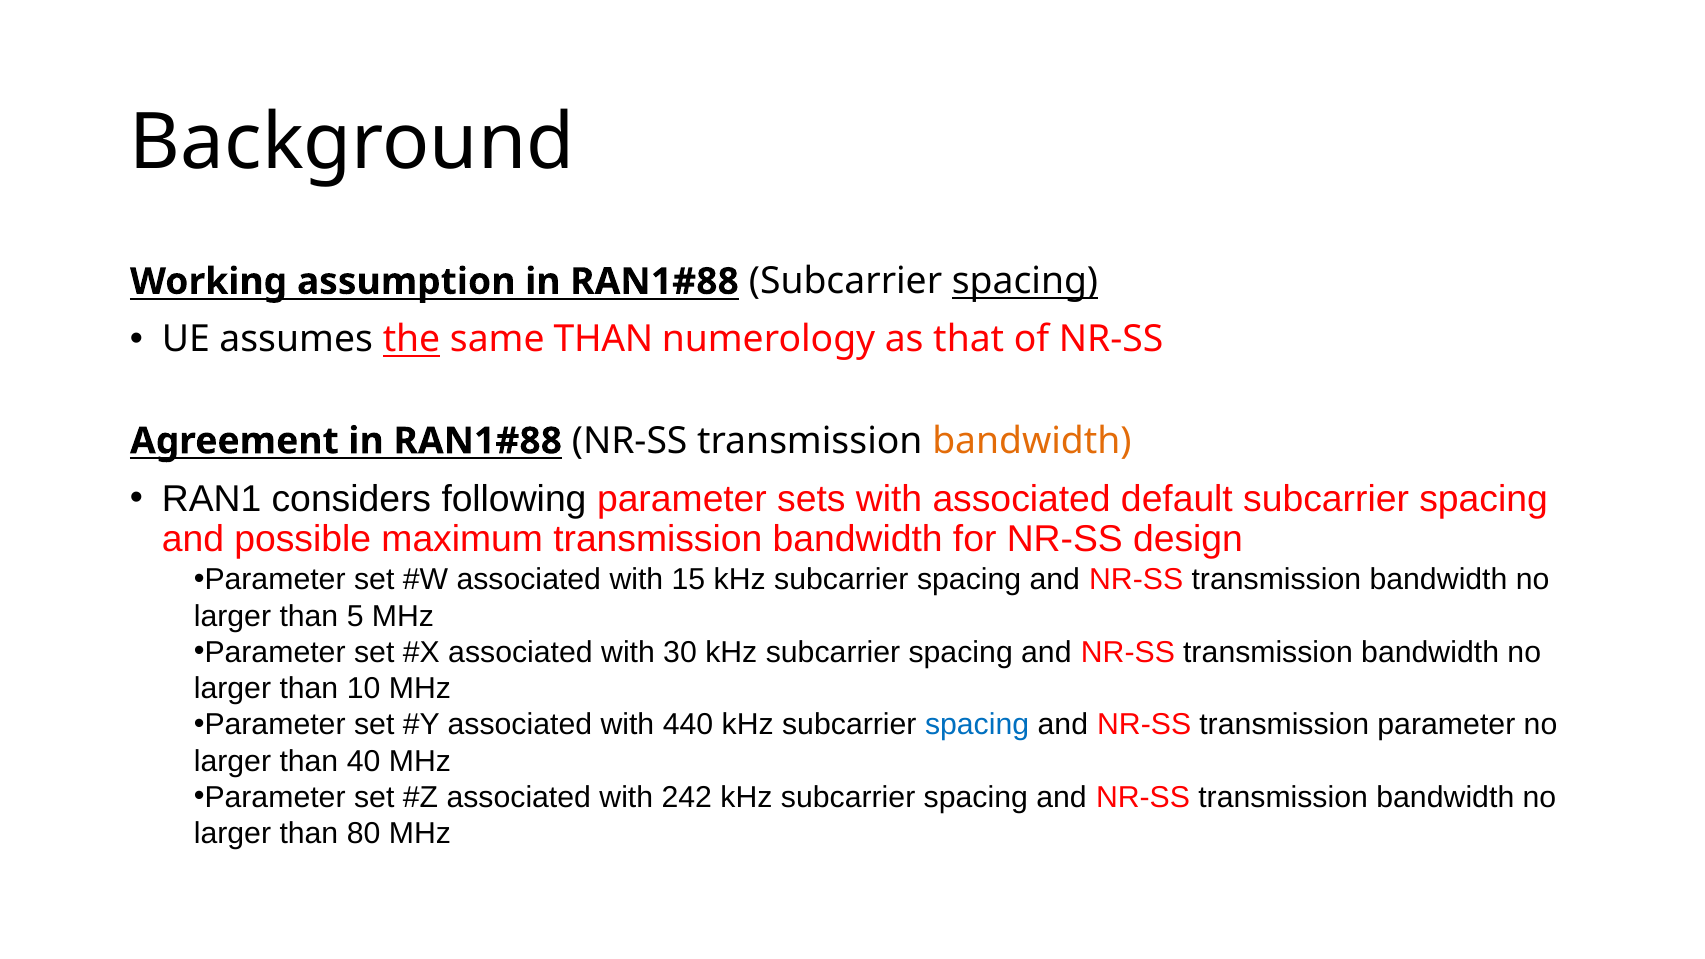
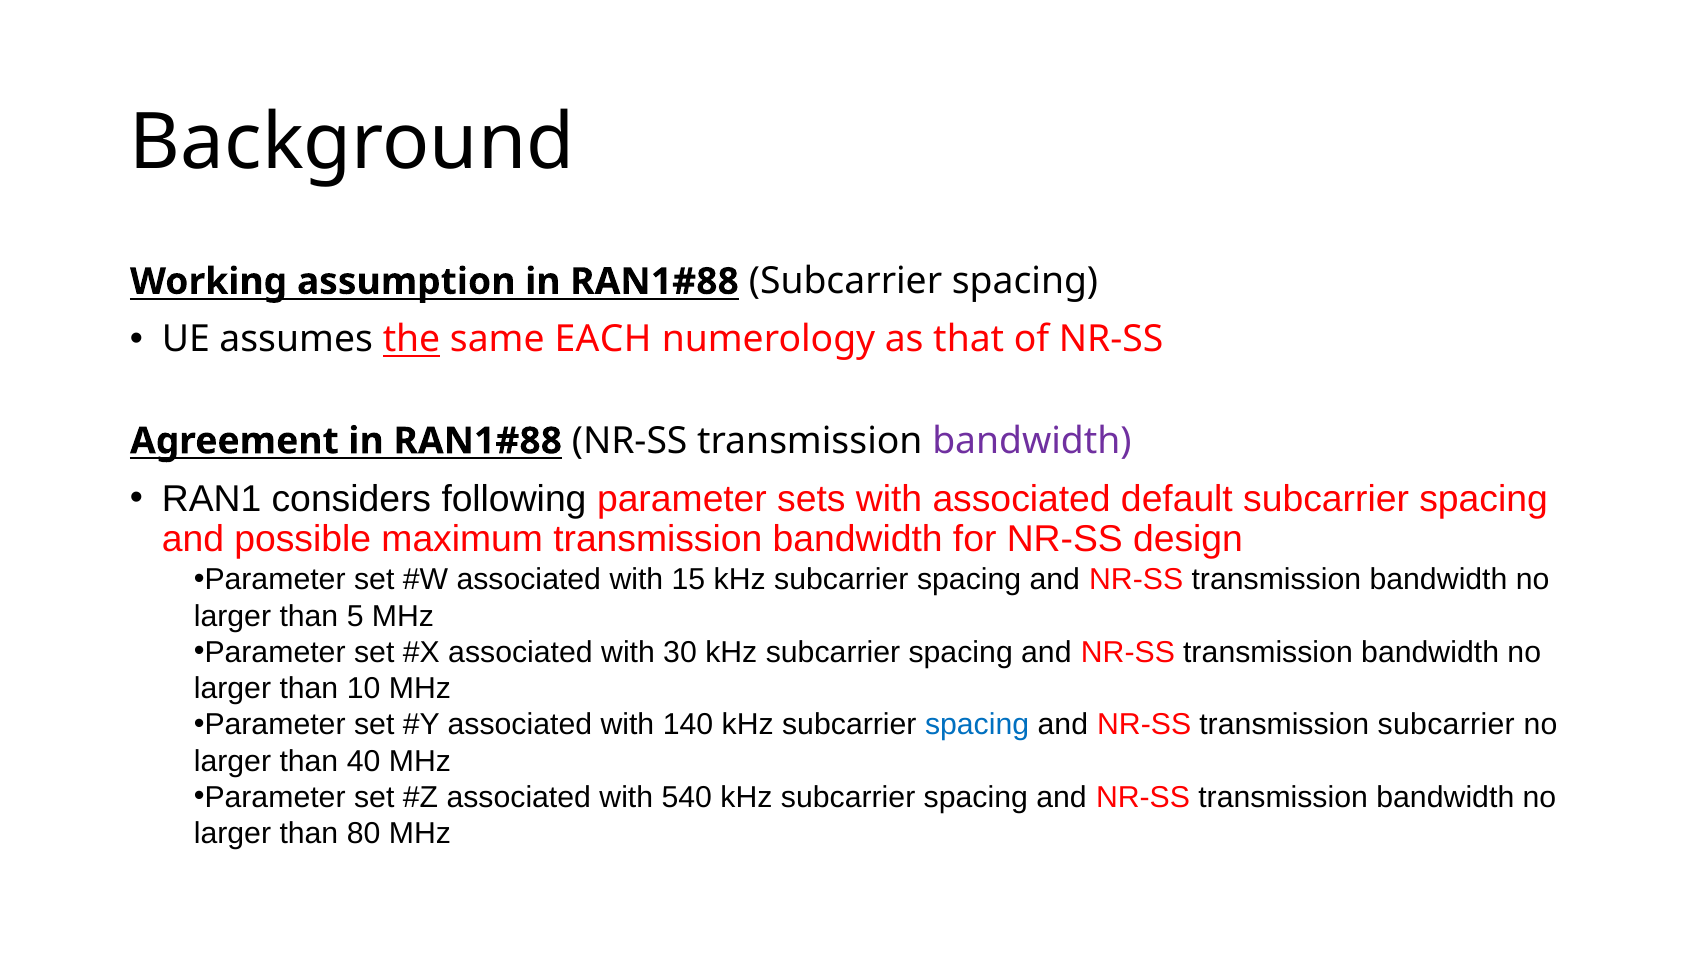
spacing underline: present -> none (1025, 282)
same THAN: THAN -> EACH (603, 340)
bandwidth colour: orange -> purple (1032, 441)
440: 440 -> 140 (688, 725)
transmission parameter: parameter -> subcarrier (1446, 725)
242: 242 -> 540 (687, 797)
